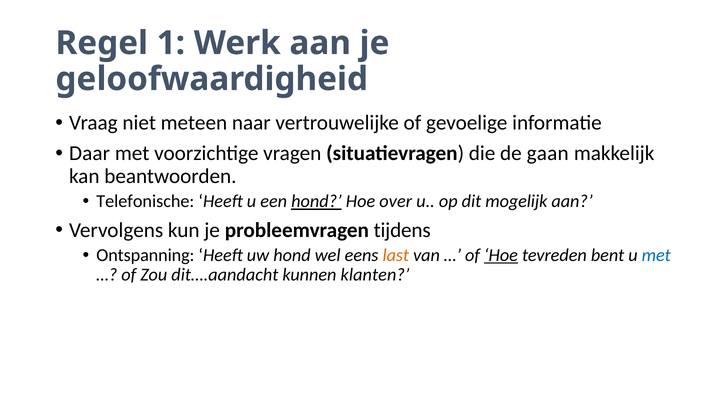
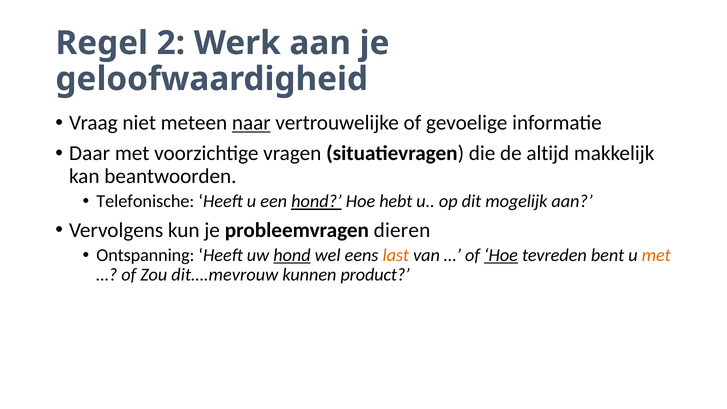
1: 1 -> 2 (171, 43)
naar underline: none -> present (251, 123)
gaan: gaan -> altijd (548, 153)
over: over -> hebt (396, 201)
tijdens: tijdens -> dieren (402, 230)
hond underline: none -> present (292, 255)
met colour: blue -> orange (656, 255)
dit….aandacht: dit….aandacht -> dit….mevrouw (225, 275)
klanten: klanten -> product (375, 275)
